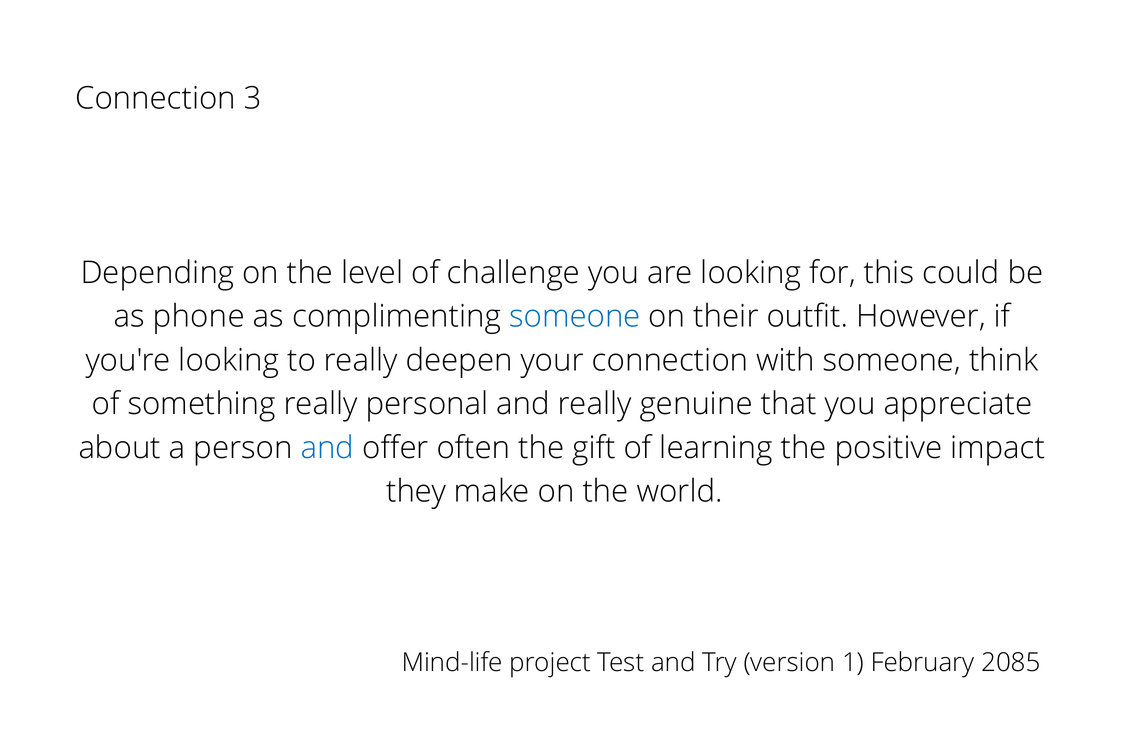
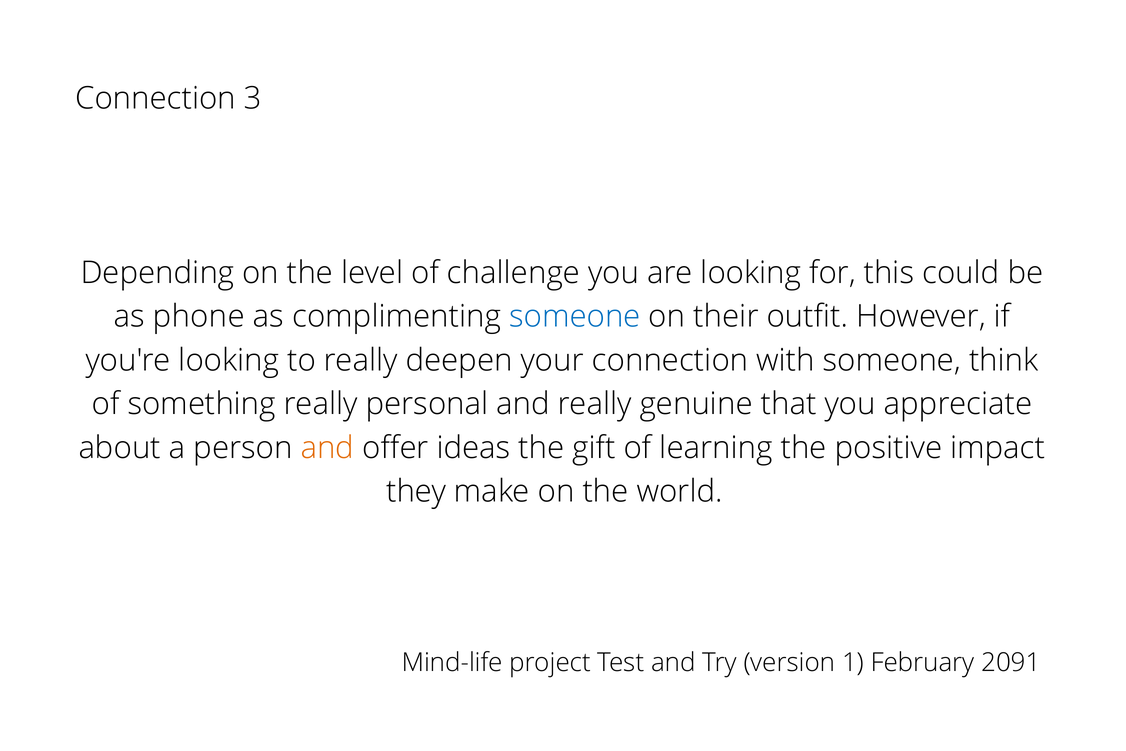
and colour: blue -> orange (327, 448)
often: often -> ideas (474, 448)
2085: 2085 -> 2091 (1011, 662)
